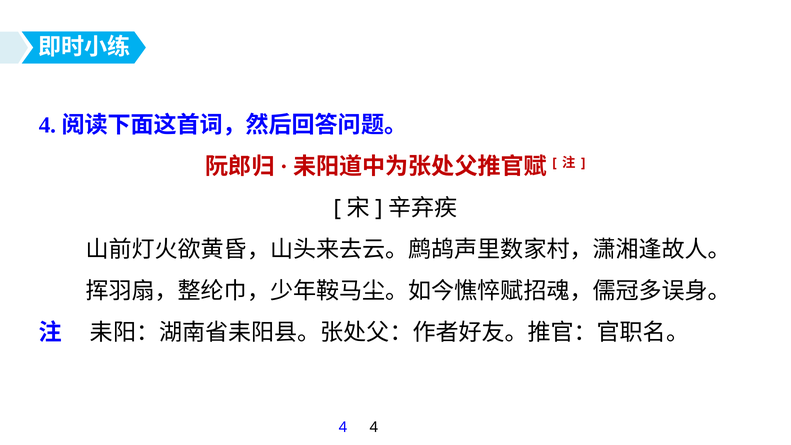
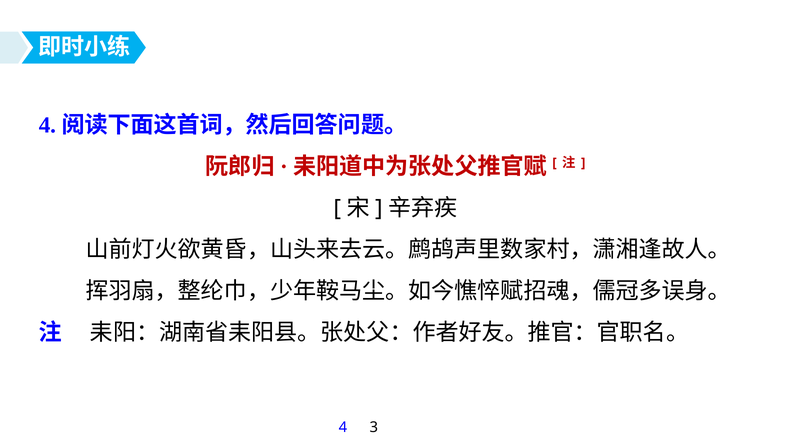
4 4: 4 -> 3 (374, 428)
